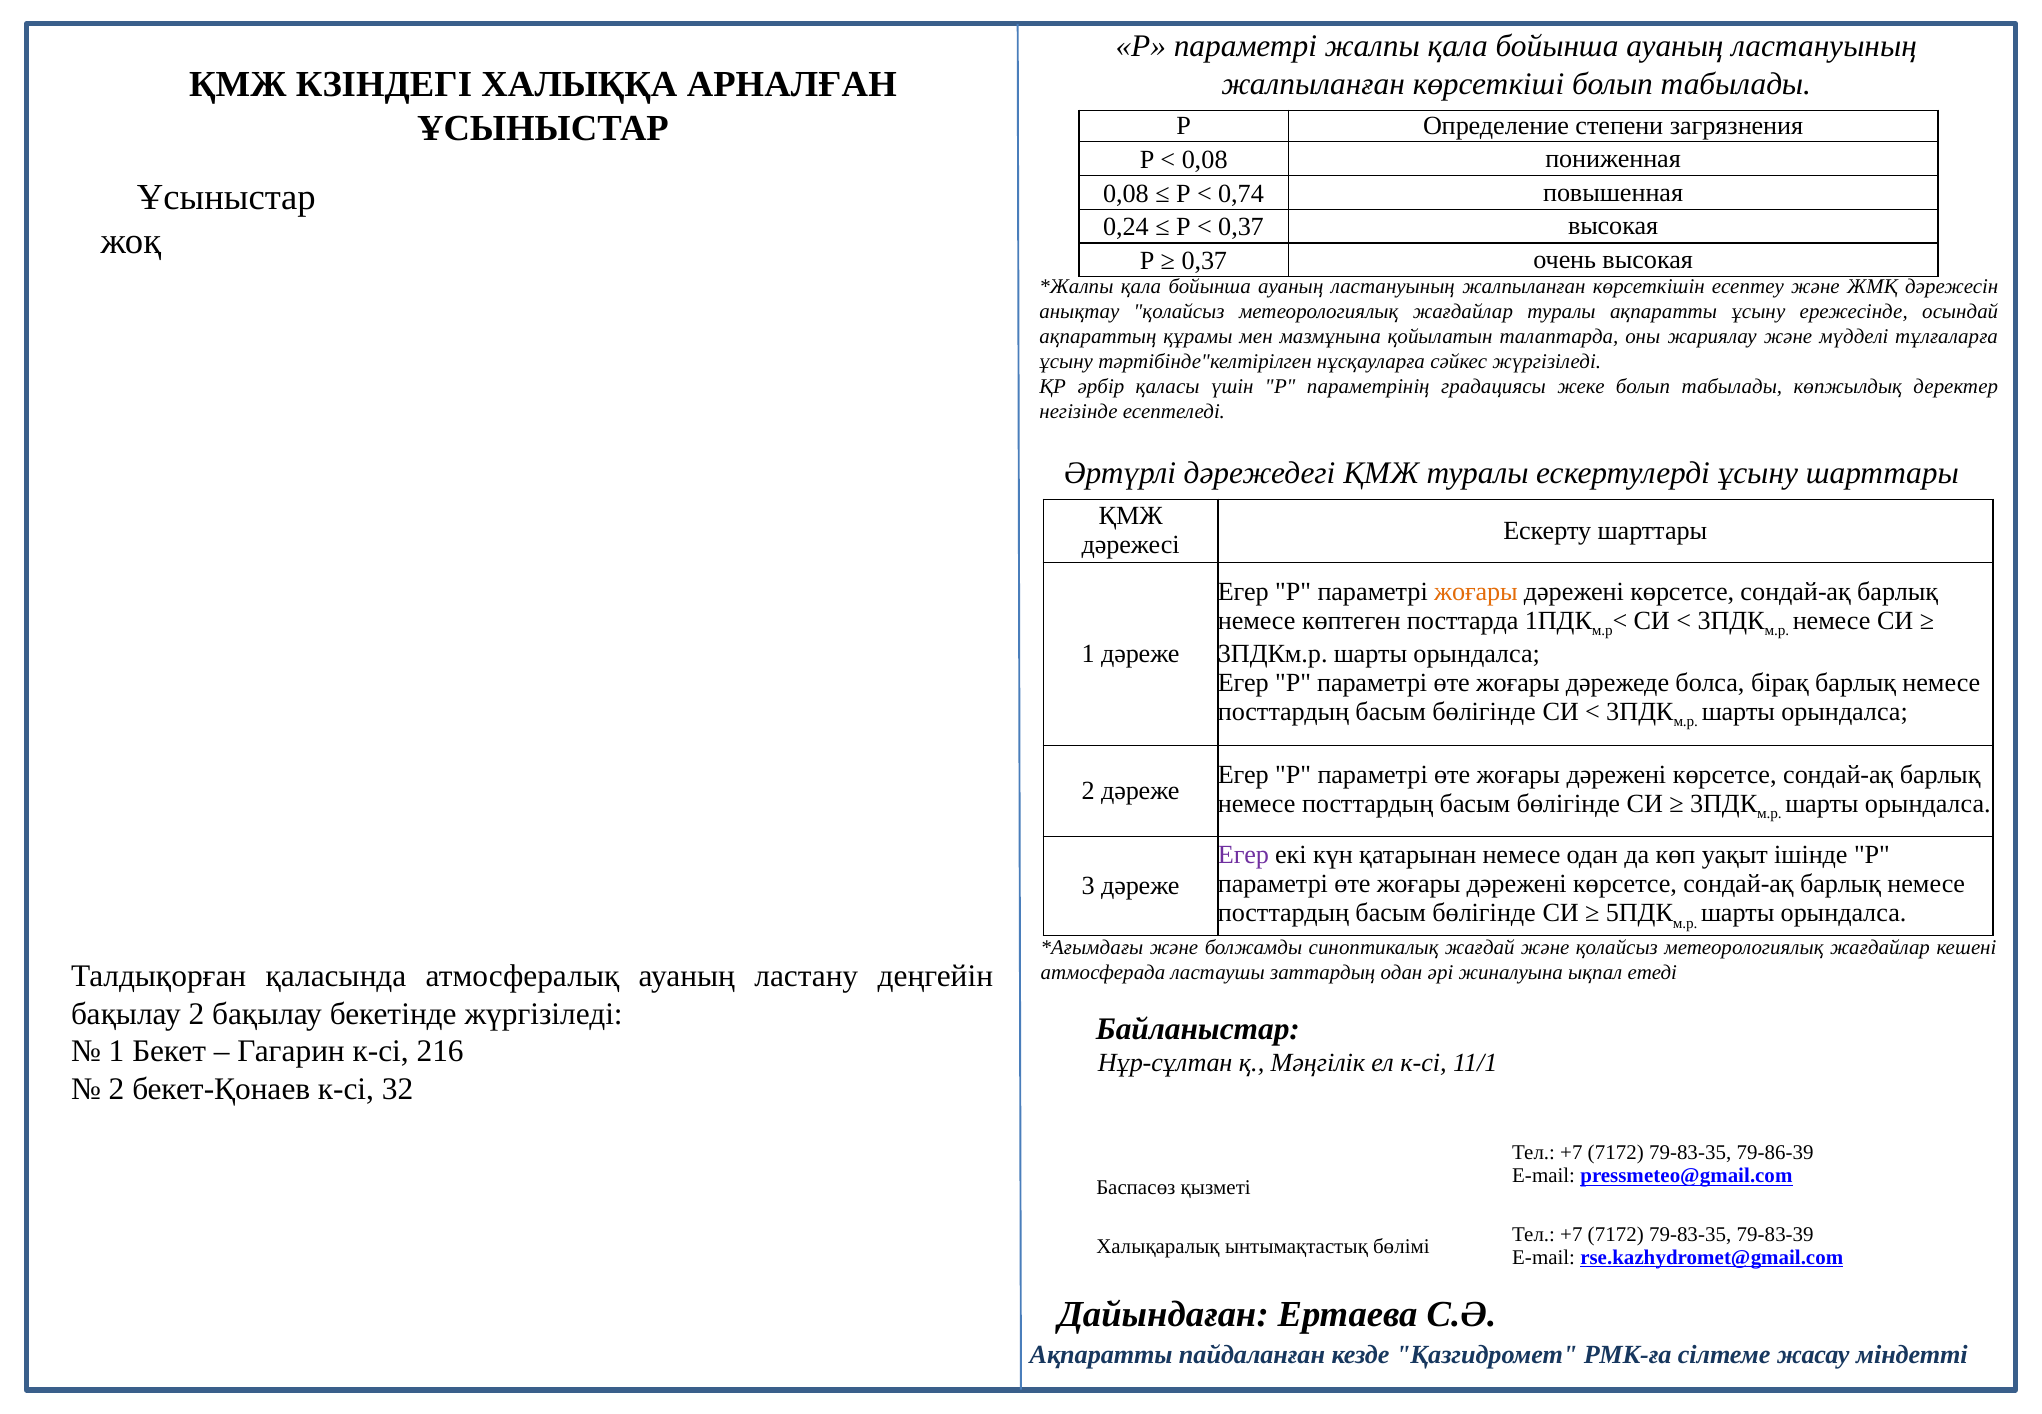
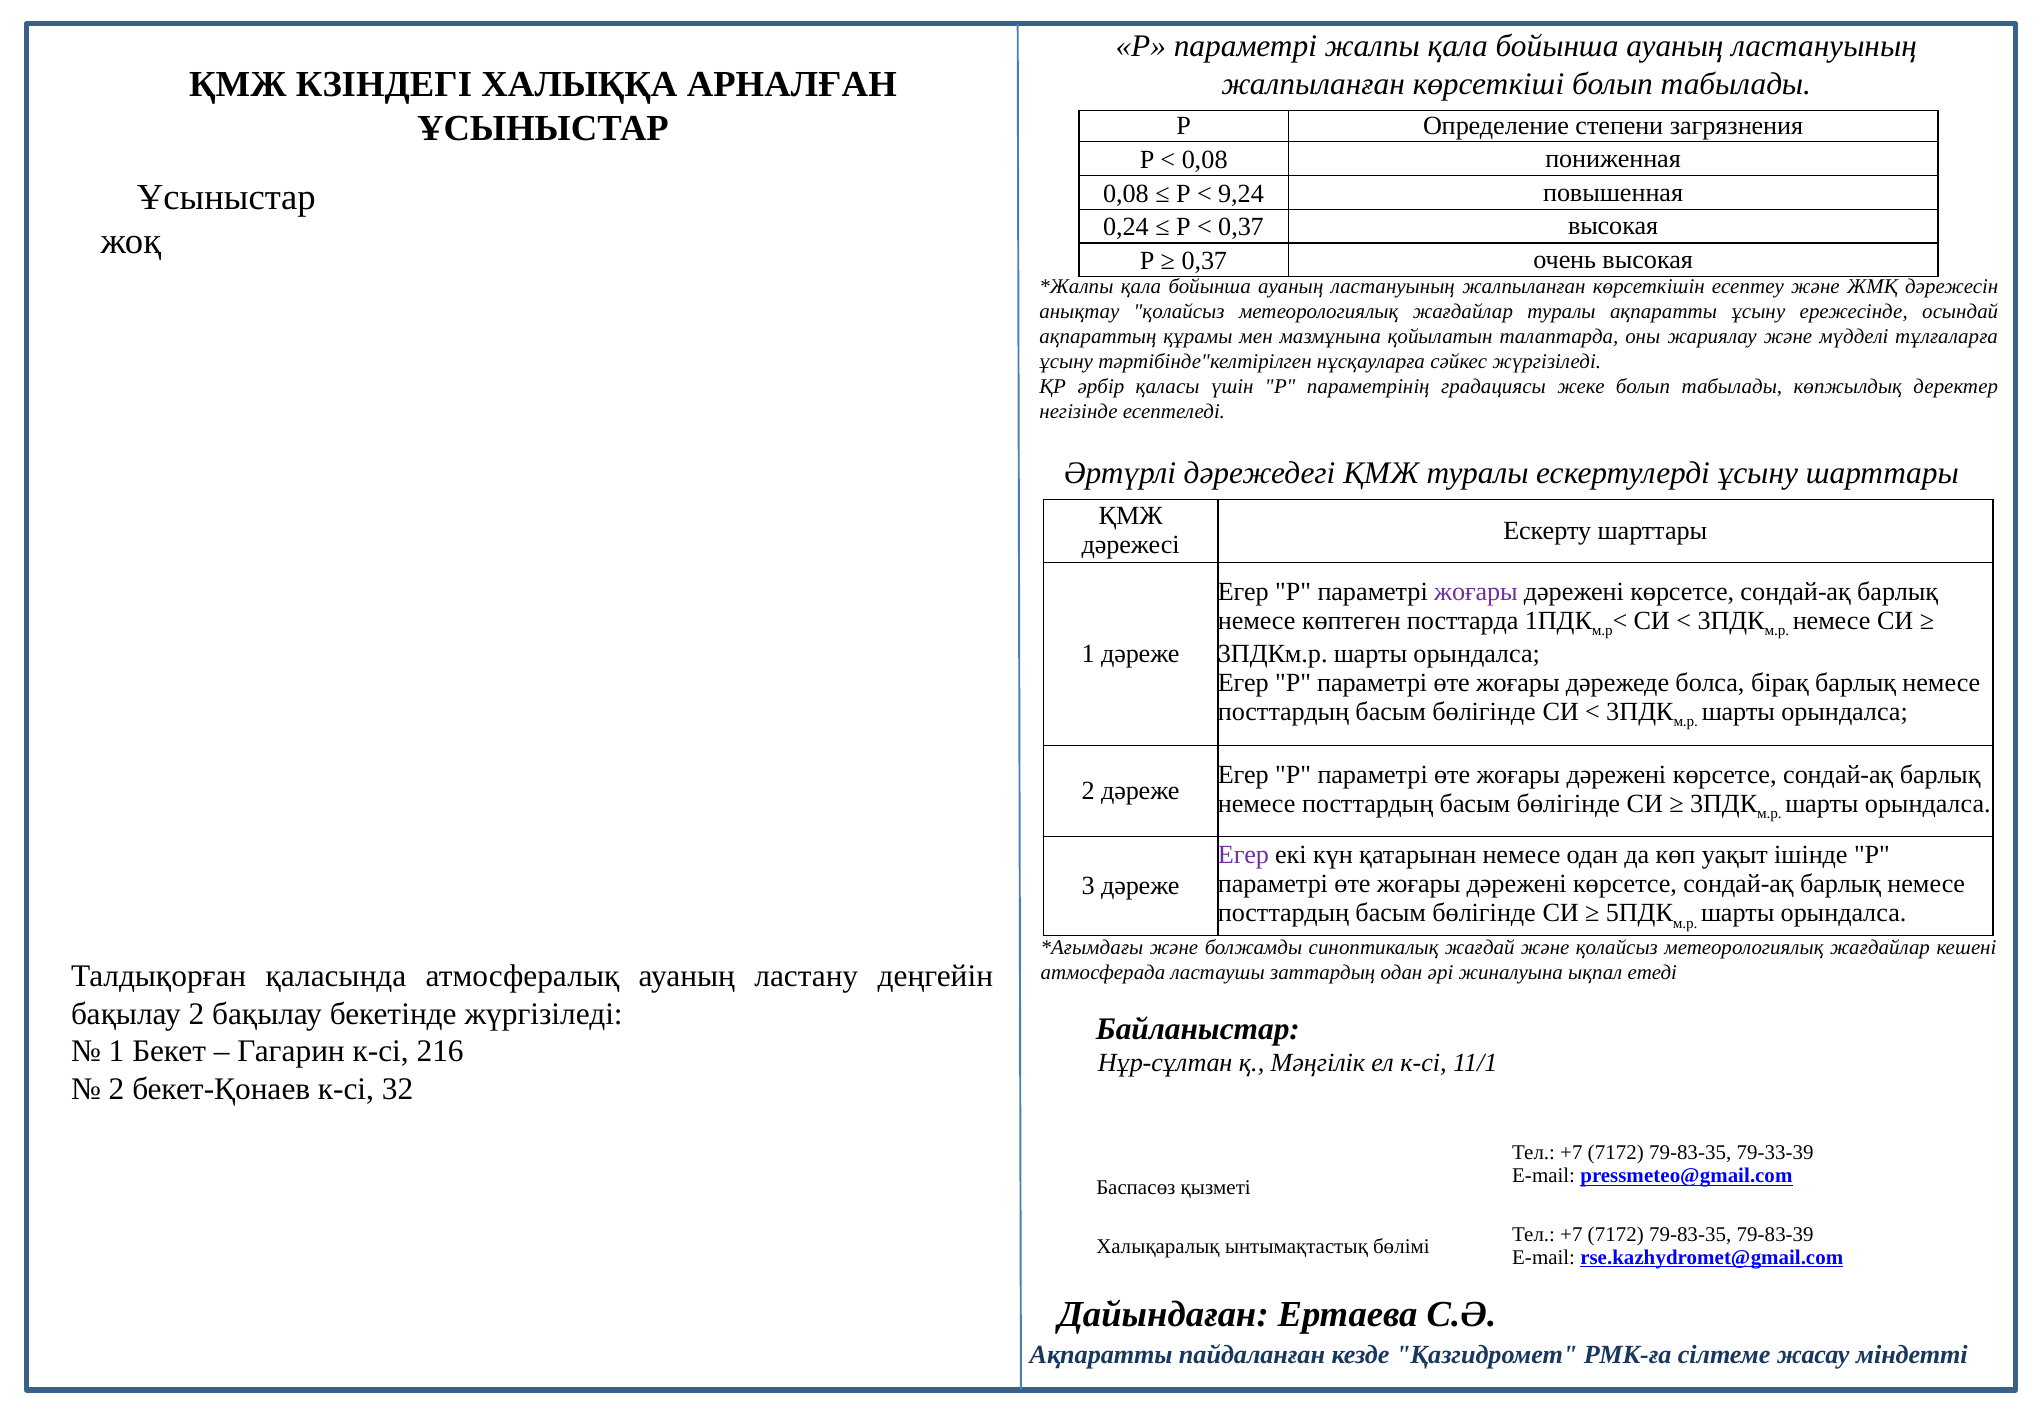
0,74: 0,74 -> 9,24 (1241, 194)
жоғары colour: orange -> purple (1476, 592)
79-86-39: 79-86-39 -> 79-33-39 (1775, 1153)
